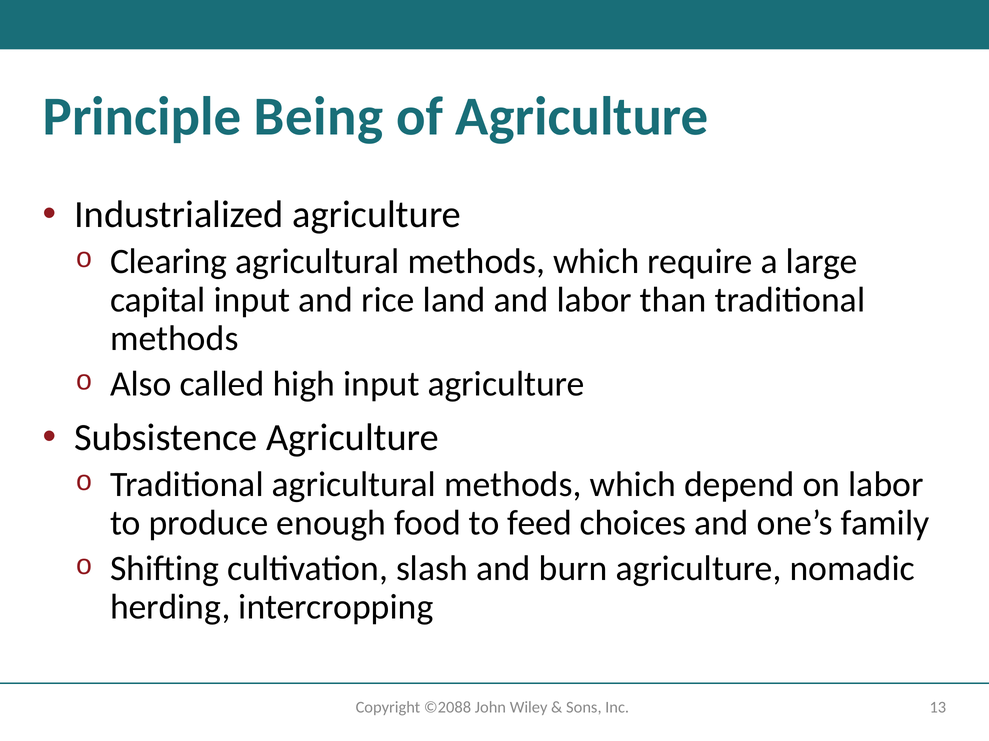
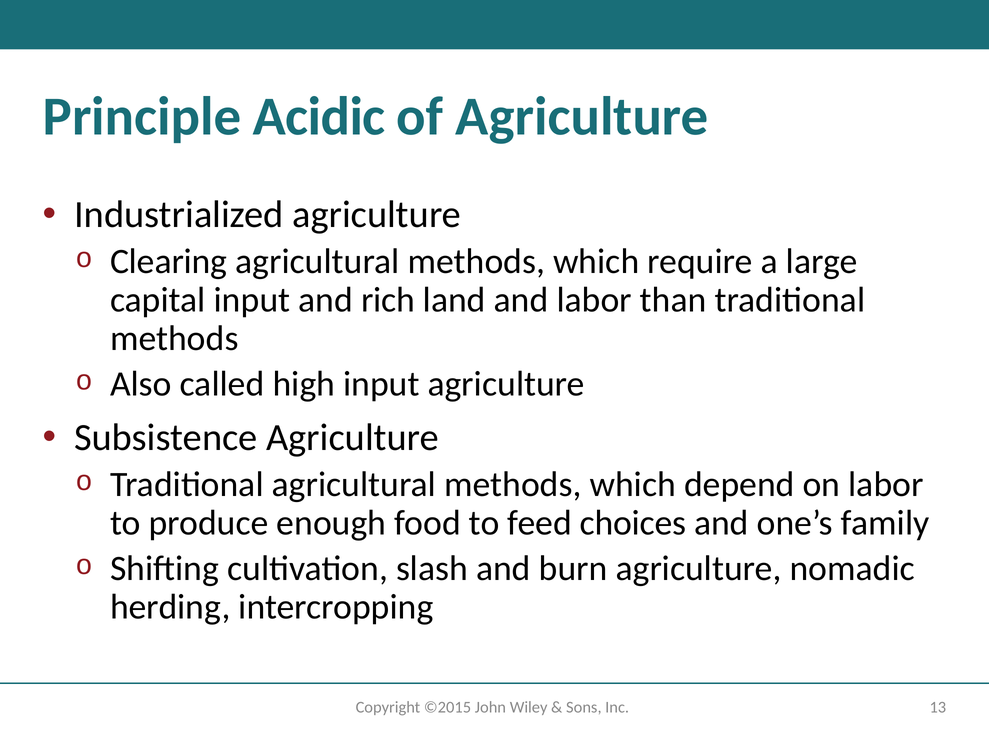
Being: Being -> Acidic (319, 117)
rice: rice -> rich (388, 300)
©2088: ©2088 -> ©2015 (448, 708)
